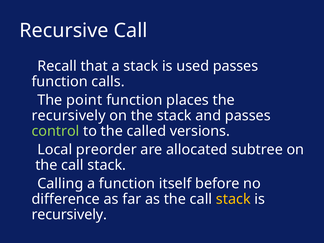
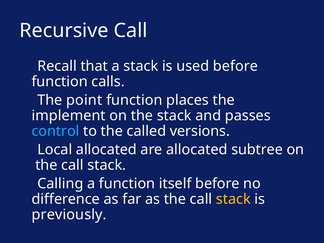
used passes: passes -> before (235, 66)
recursively: recursively -> implement (69, 116)
control colour: light green -> light blue (55, 131)
Local preorder: preorder -> allocated (106, 150)
recursively: recursively -> previously (69, 215)
